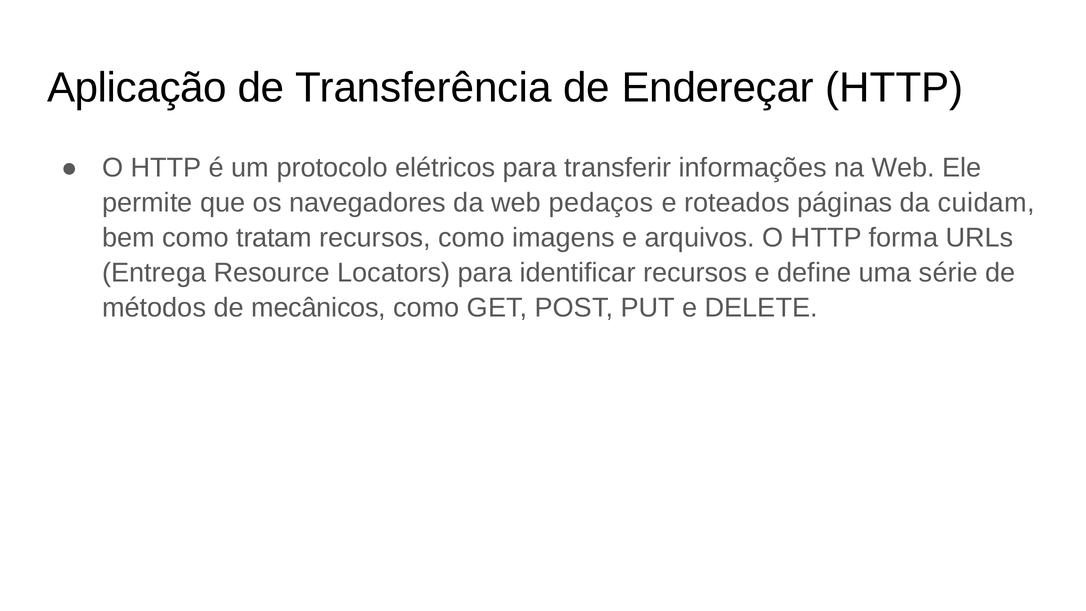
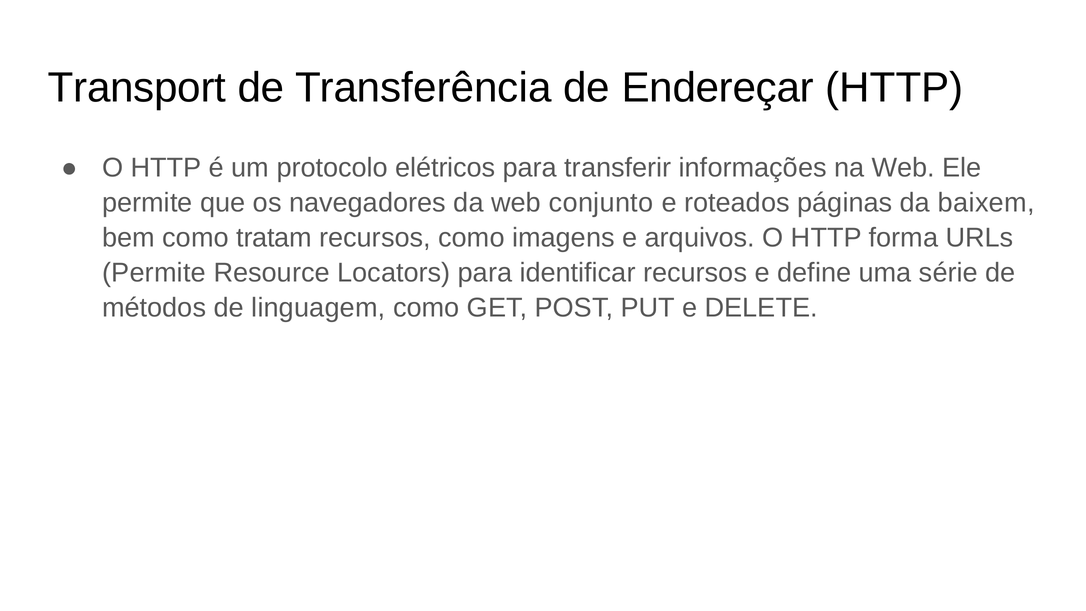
Aplicação: Aplicação -> Transport (137, 88)
pedaços: pedaços -> conjunto (601, 203)
cuidam: cuidam -> baixem (986, 203)
Entrega: Entrega -> Permite (154, 273)
mecânicos: mecânicos -> linguagem (318, 308)
